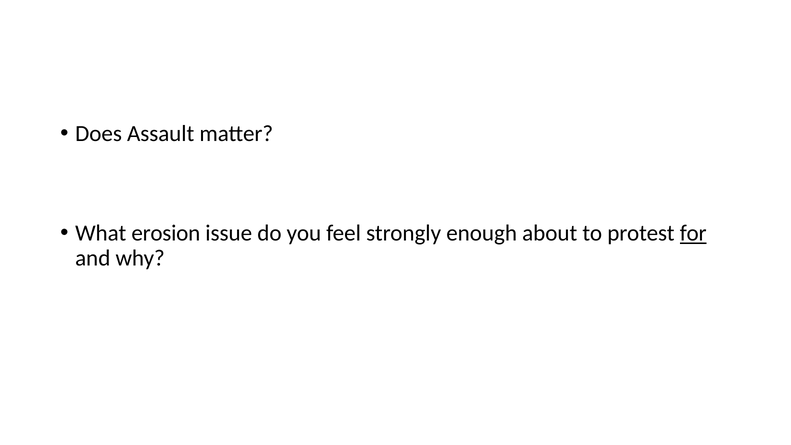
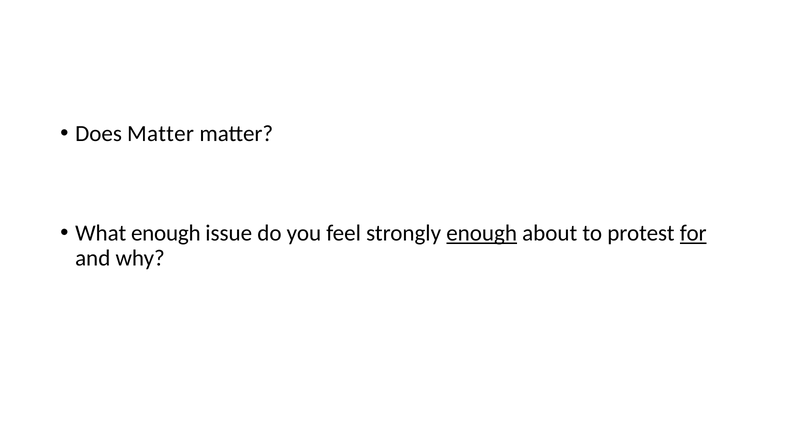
Does Assault: Assault -> Matter (160, 134)
What erosion: erosion -> enough (166, 233)
enough underline: none -> present (482, 233)
